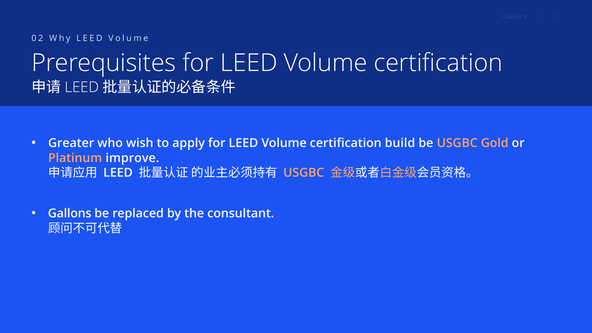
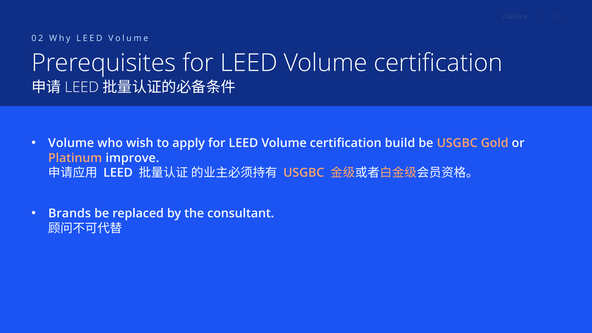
Greater: Greater -> Volume (71, 143)
Gallons: Gallons -> Brands (70, 213)
